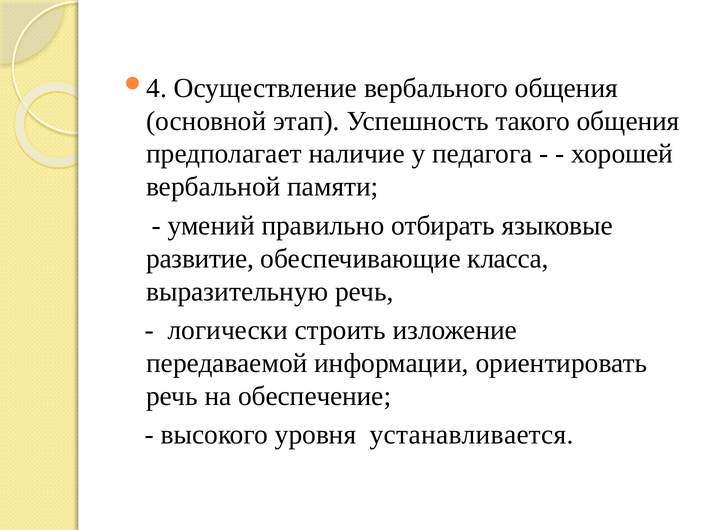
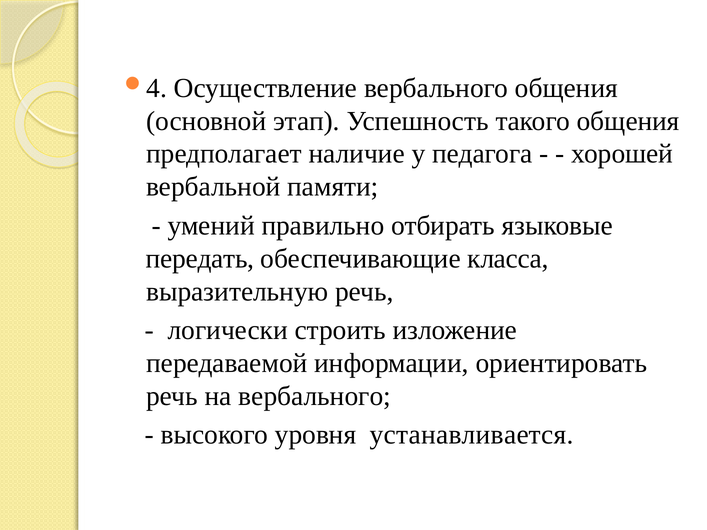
развитие: развитие -> передать (200, 259)
на обеспечение: обеспечение -> вербального (315, 396)
